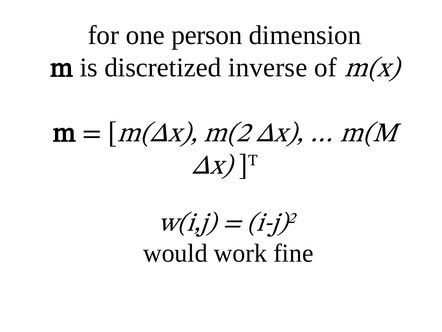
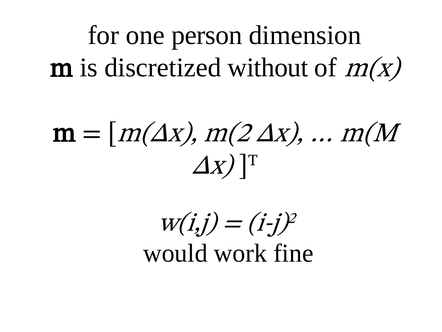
inverse: inverse -> without (268, 67)
